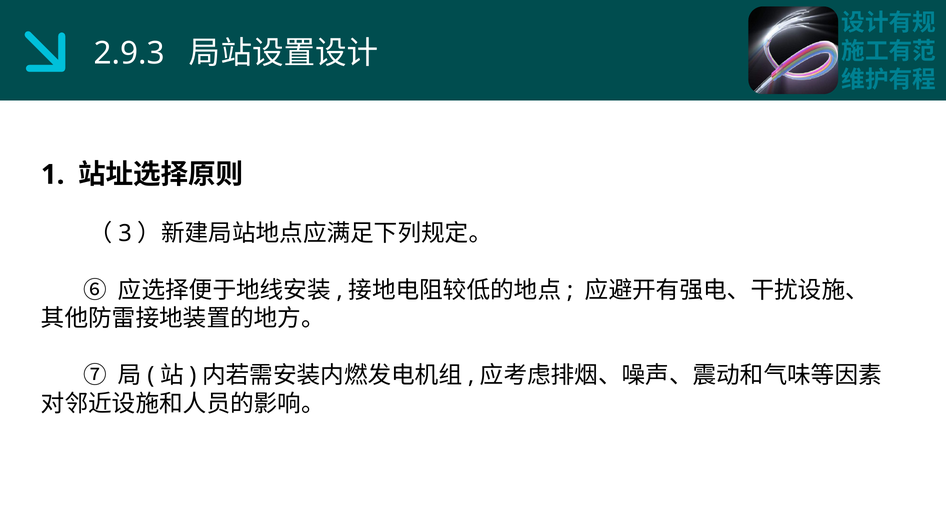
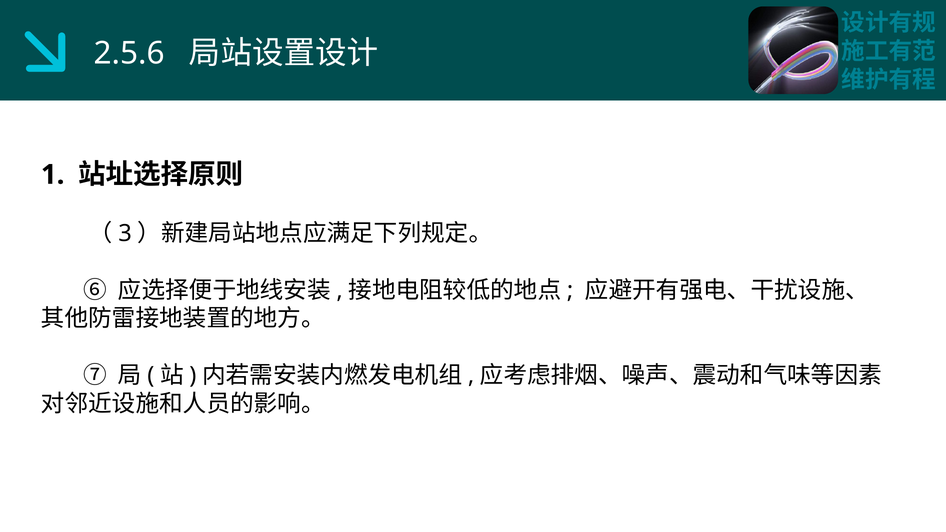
2.9.3: 2.9.3 -> 2.5.6 (129, 53)
